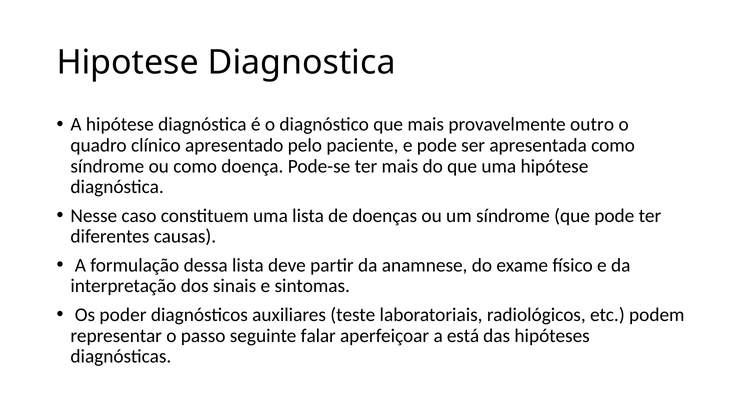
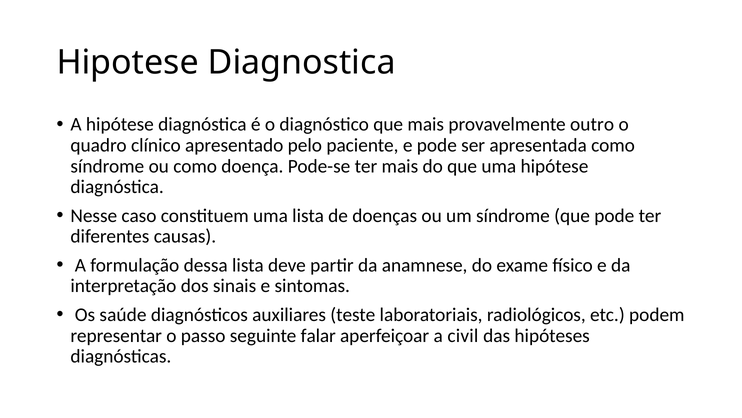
poder: poder -> saúde (123, 314)
está: está -> civil (463, 335)
